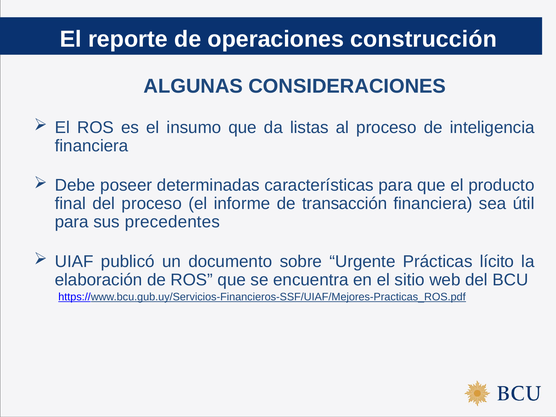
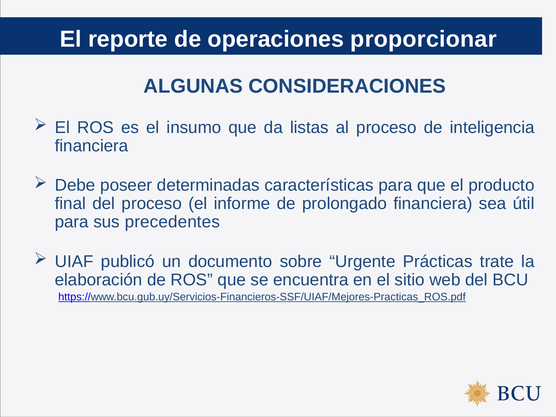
construcción: construcción -> proporcionar (424, 39)
transacción: transacción -> prolongado (345, 204)
lícito: lícito -> trate (497, 261)
